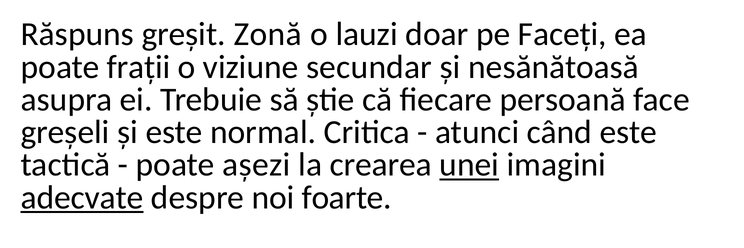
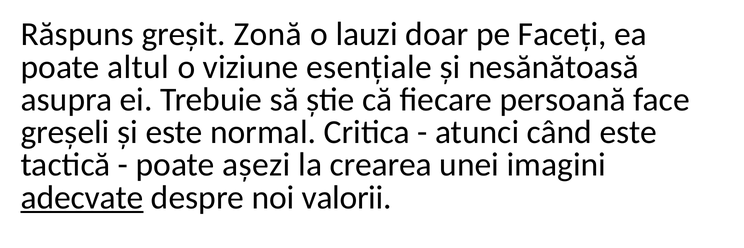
frații: frații -> altul (138, 67)
secundar: secundar -> esențiale (369, 67)
unei underline: present -> none (469, 165)
foarte: foarte -> valorii (347, 198)
